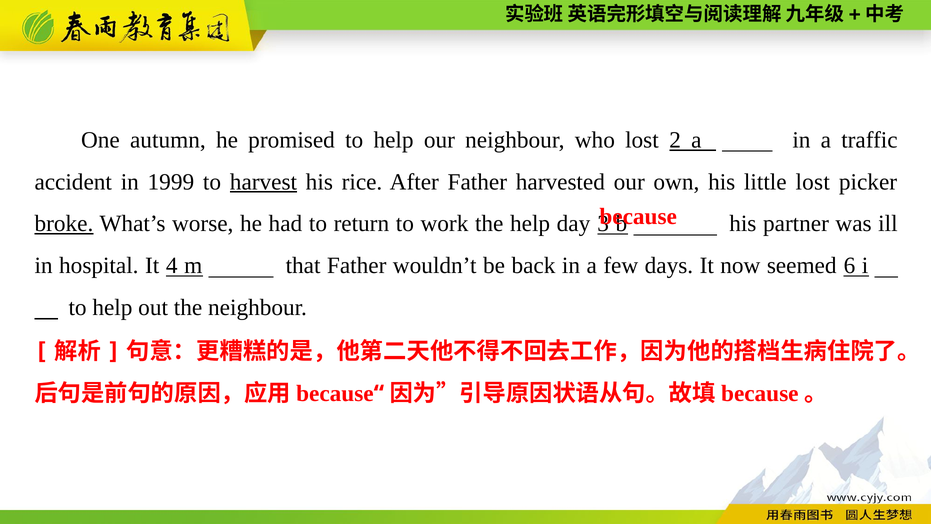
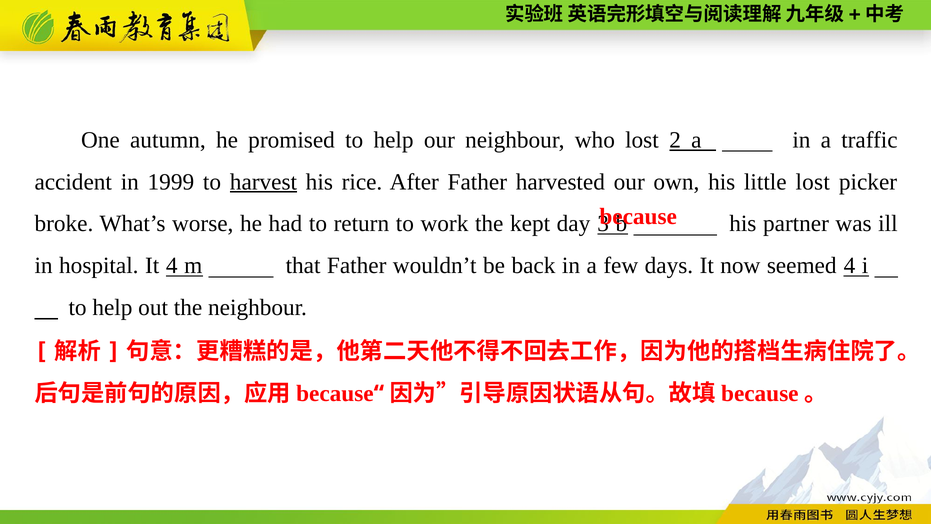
broke underline: present -> none (64, 224)
the help: help -> kept (530, 224)
seemed 6: 6 -> 4 (849, 266)
